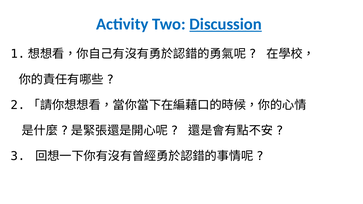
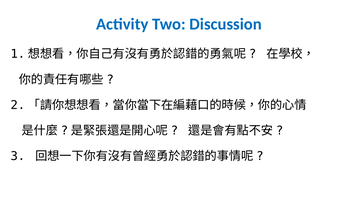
Discussion underline: present -> none (226, 24)
